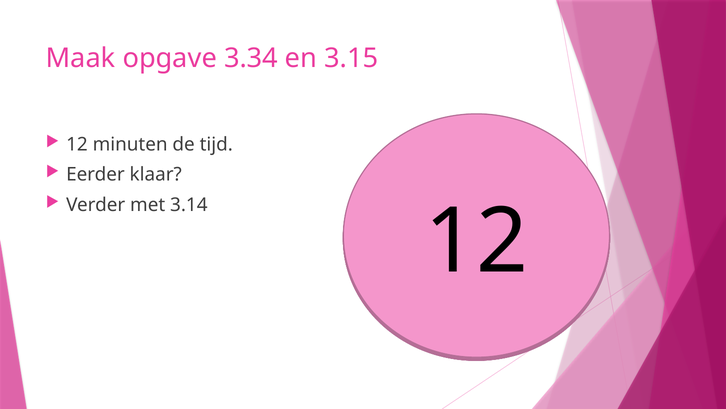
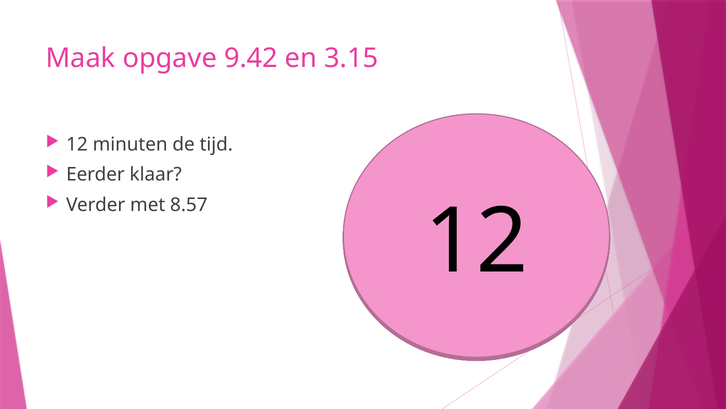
3.34: 3.34 -> 9.42 (251, 58)
3.14: 3.14 -> 8.57 (189, 204)
